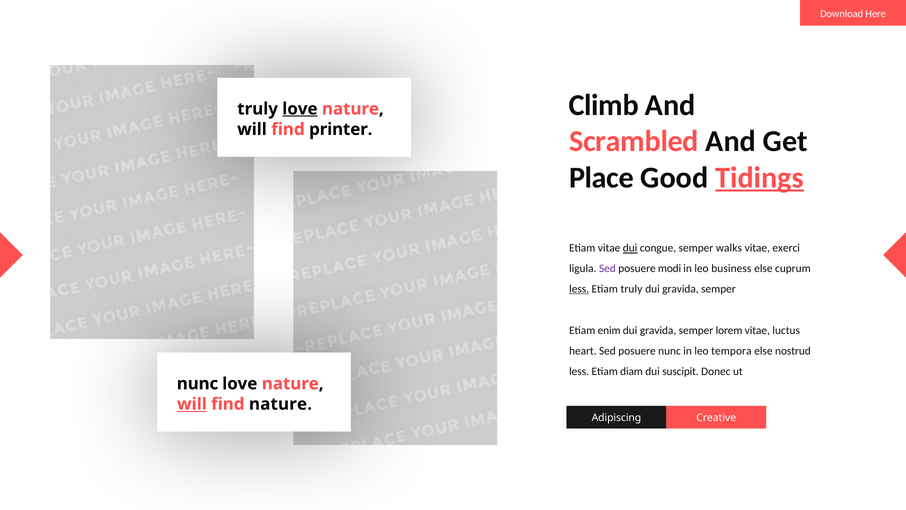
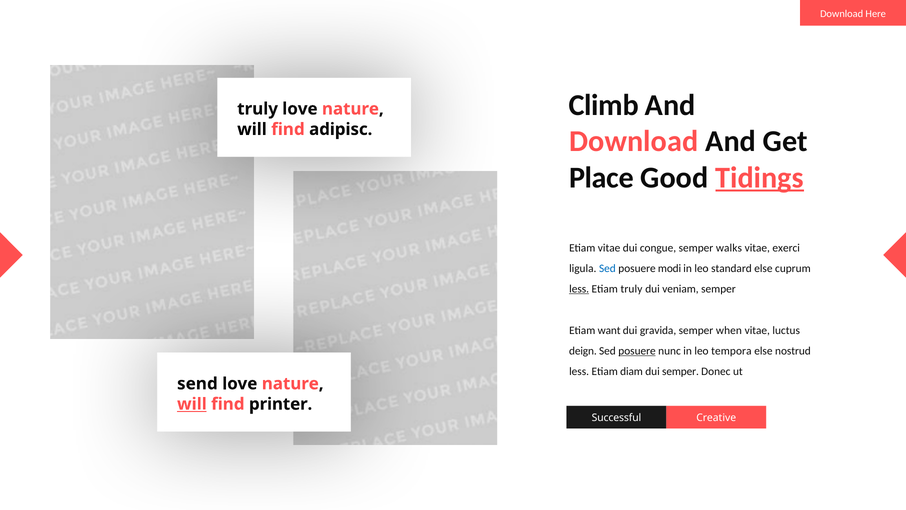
love underline: present -> none (300, 109)
printer: printer -> adipisc (341, 129)
Scrambled: Scrambled -> Download (634, 141)
dui underline: present -> none (630, 248)
Sed colour: purple -> blue (607, 268)
business: business -> standard (731, 268)
gravida: gravida -> veniam (680, 289)
enim: enim -> want (609, 330)
lorem: lorem -> when (729, 330)
heart: heart -> deign (583, 351)
posuere underline: none -> present (637, 351)
dui suscipit: suscipit -> semper (680, 371)
nunc: nunc -> send (197, 383)
find nature: nature -> printer (281, 404)
Adipiscing: Adipiscing -> Successful (616, 418)
